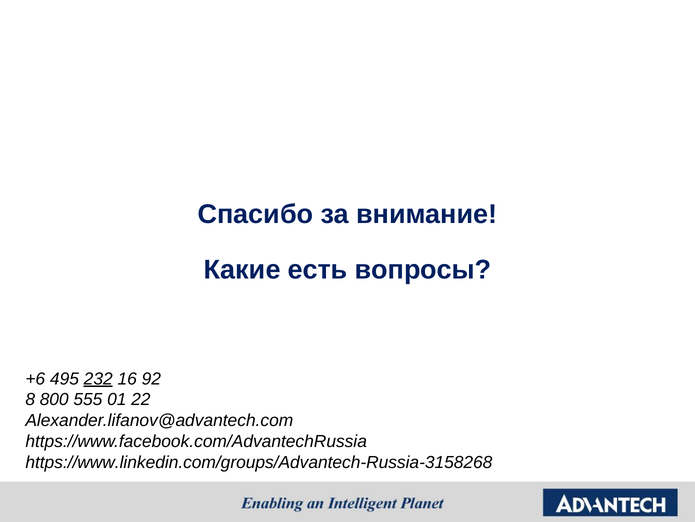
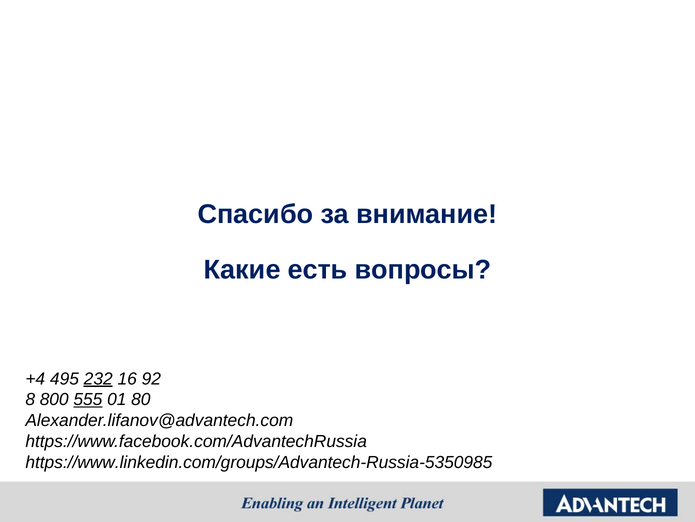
+6: +6 -> +4 (35, 378)
555 underline: none -> present (88, 399)
22: 22 -> 80 (141, 399)
https://www.linkedin.com/groups/Advantech-Russia-3158268: https://www.linkedin.com/groups/Advantech-Russia-3158268 -> https://www.linkedin.com/groups/Advantech-Russia-5350985 (259, 462)
